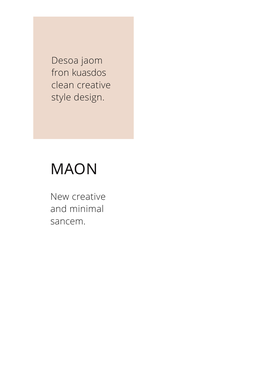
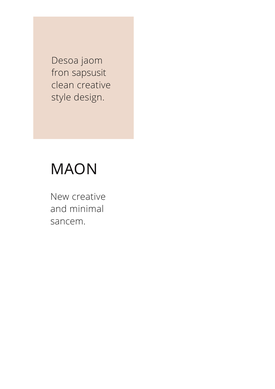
kuasdos: kuasdos -> sapsusit (89, 73)
